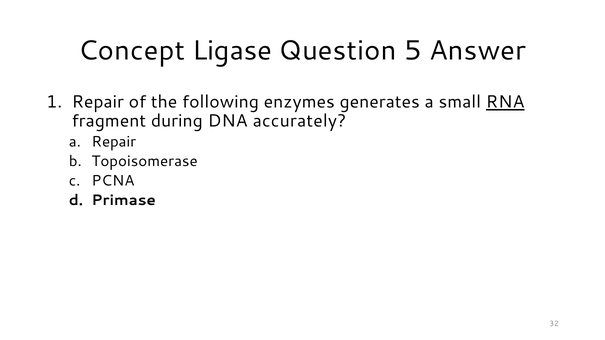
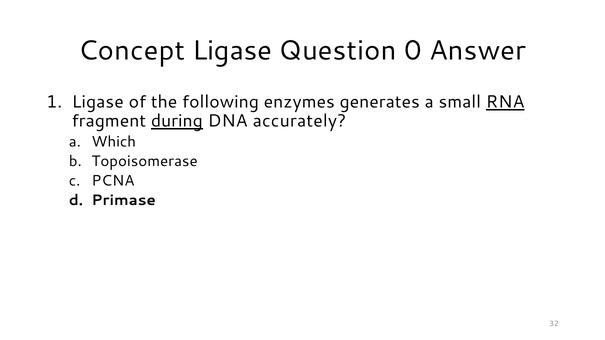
5: 5 -> 0 (413, 51)
1 Repair: Repair -> Ligase (98, 102)
during underline: none -> present (177, 121)
a Repair: Repair -> Which (114, 142)
